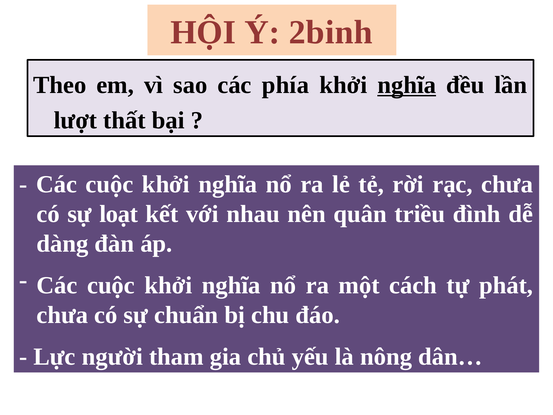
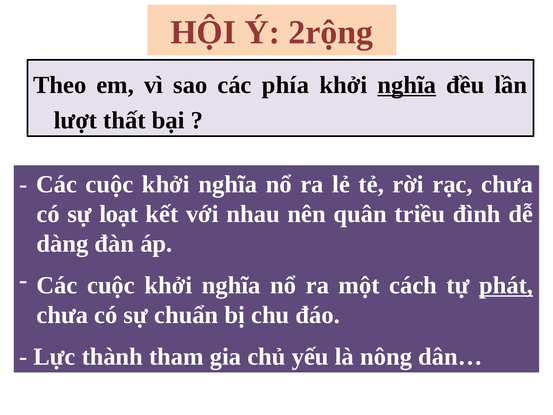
2binh: 2binh -> 2rộng (331, 32)
phát underline: none -> present (506, 285)
người: người -> thành (112, 356)
